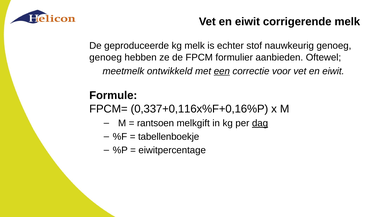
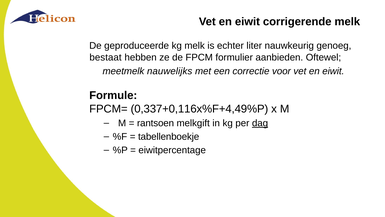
stof: stof -> liter (254, 46)
genoeg: genoeg -> bestaat (106, 57)
ontwikkeld: ontwikkeld -> nauwelijks (170, 71)
een underline: present -> none (222, 71)
0,337+0,116x%F+0,16%P: 0,337+0,116x%F+0,16%P -> 0,337+0,116x%F+4,49%P (199, 109)
